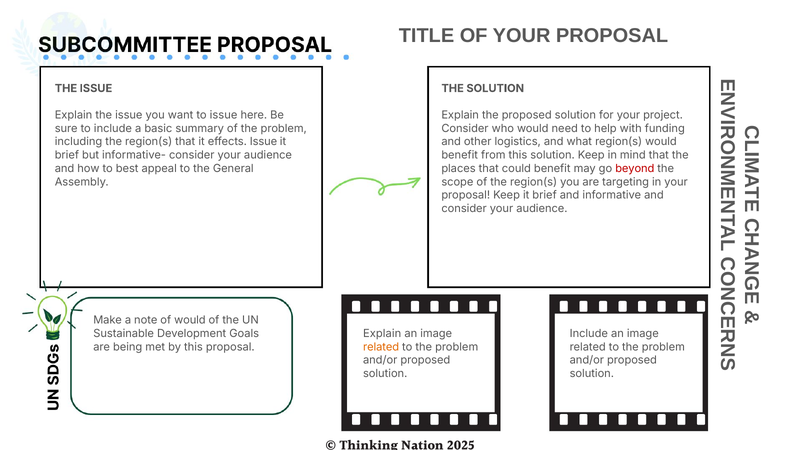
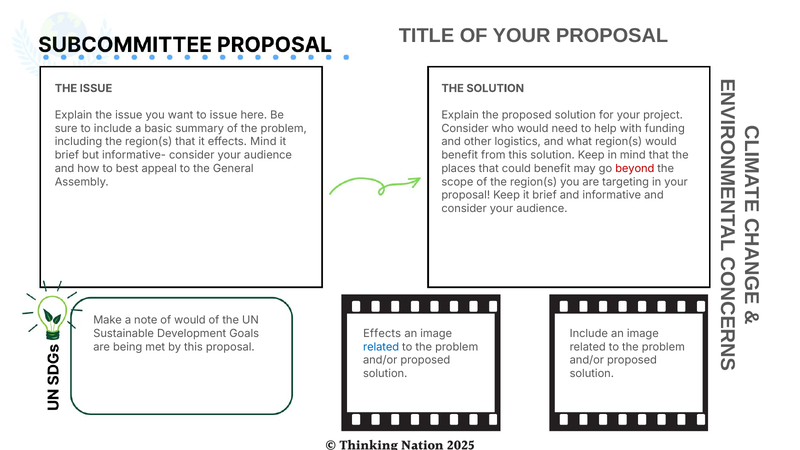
effects Issue: Issue -> Mind (263, 142)
Explain: Explain -> Effects (382, 334)
related colour: orange -> blue (381, 347)
